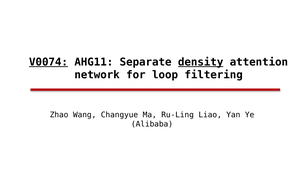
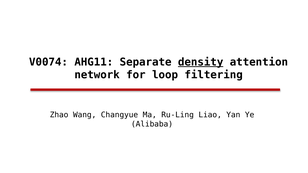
V0074 underline: present -> none (48, 62)
